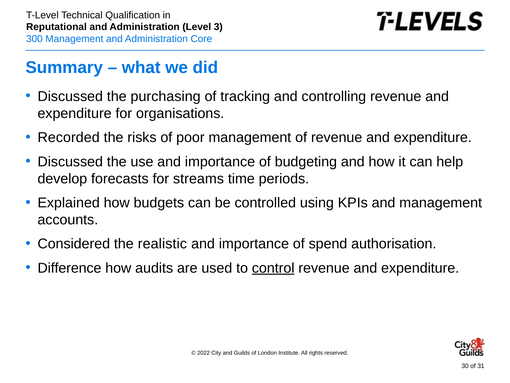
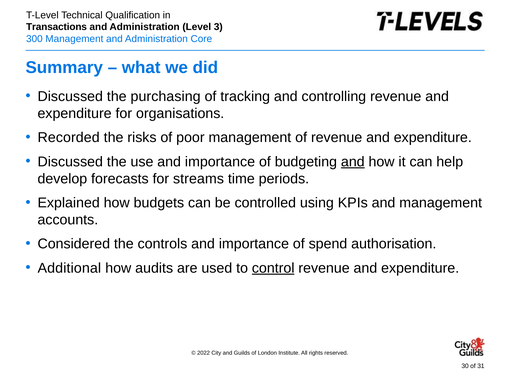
Reputational: Reputational -> Transactions (57, 27)
and underline: none -> present (353, 161)
realistic: realistic -> controls (162, 244)
Difference: Difference -> Additional (69, 268)
